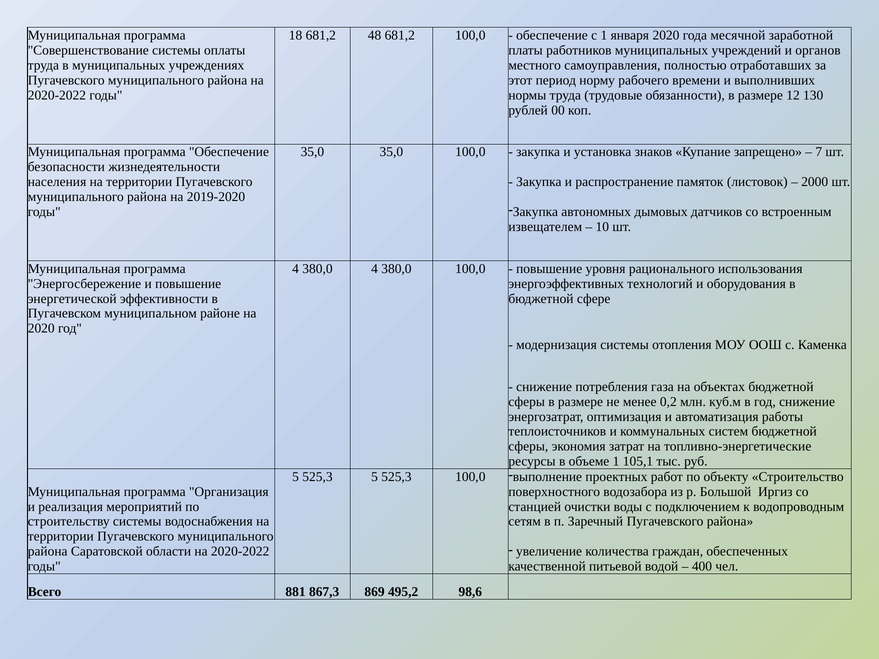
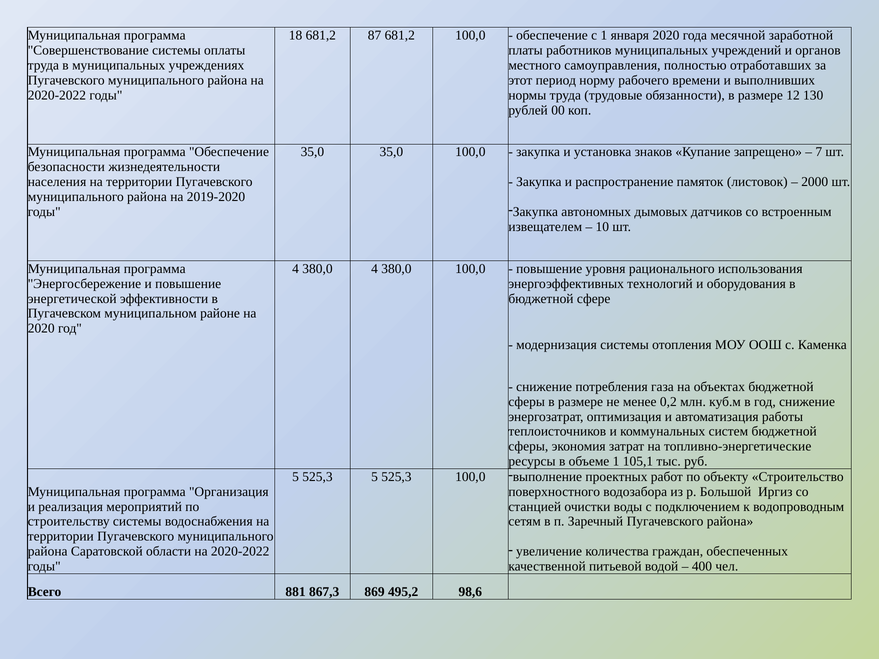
48: 48 -> 87 (375, 35)
